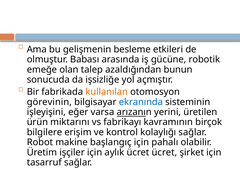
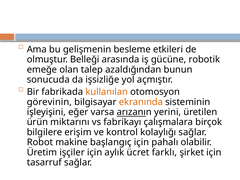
Babası: Babası -> Belleği (85, 60)
ekranında colour: blue -> orange (141, 102)
kavramının: kavramının -> çalışmalara (168, 122)
ücret ücret: ücret -> farklı (164, 152)
